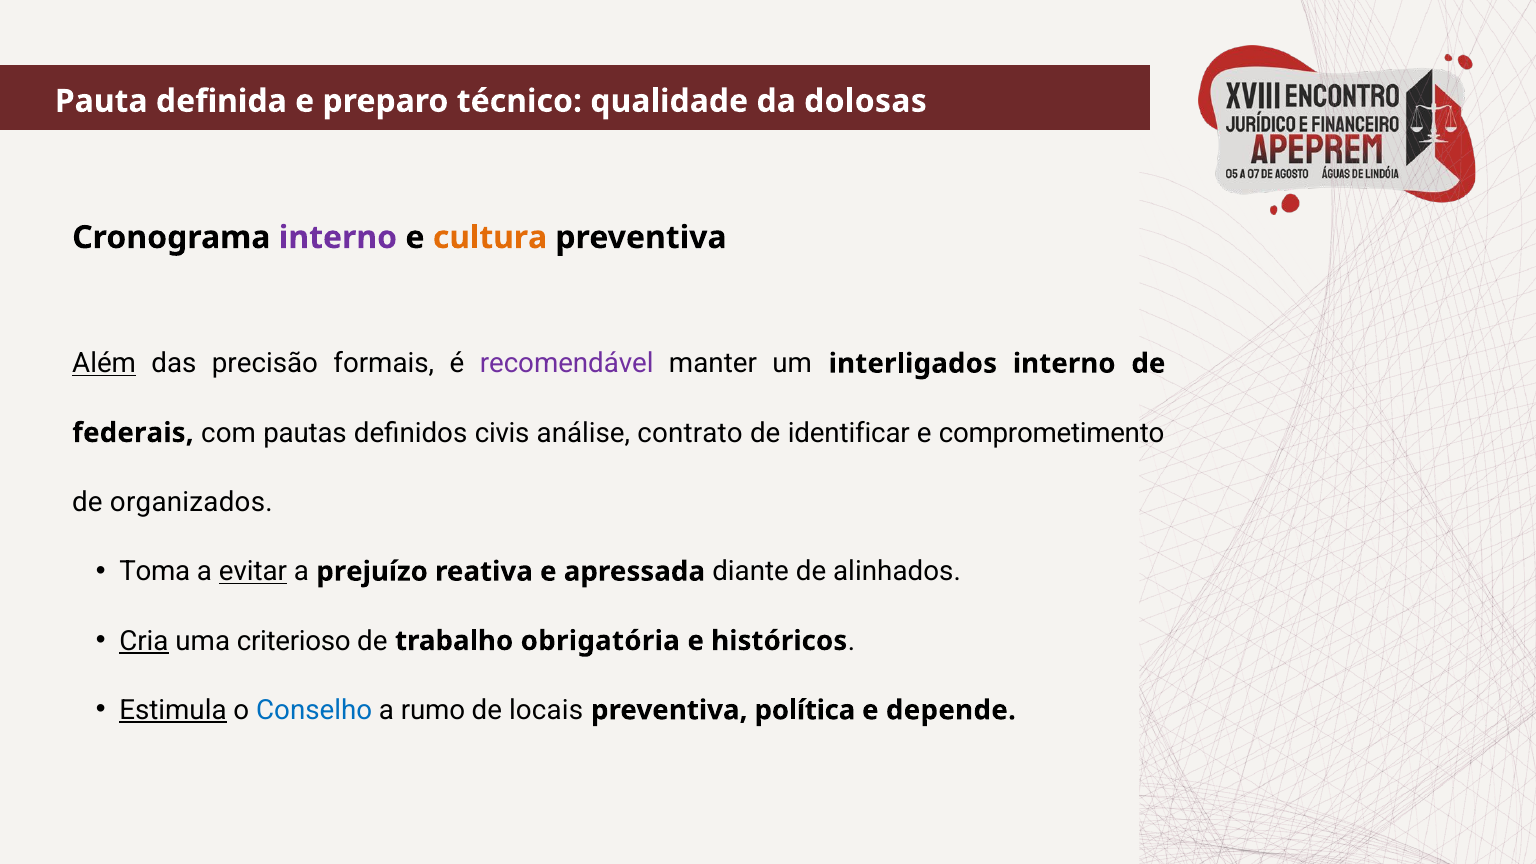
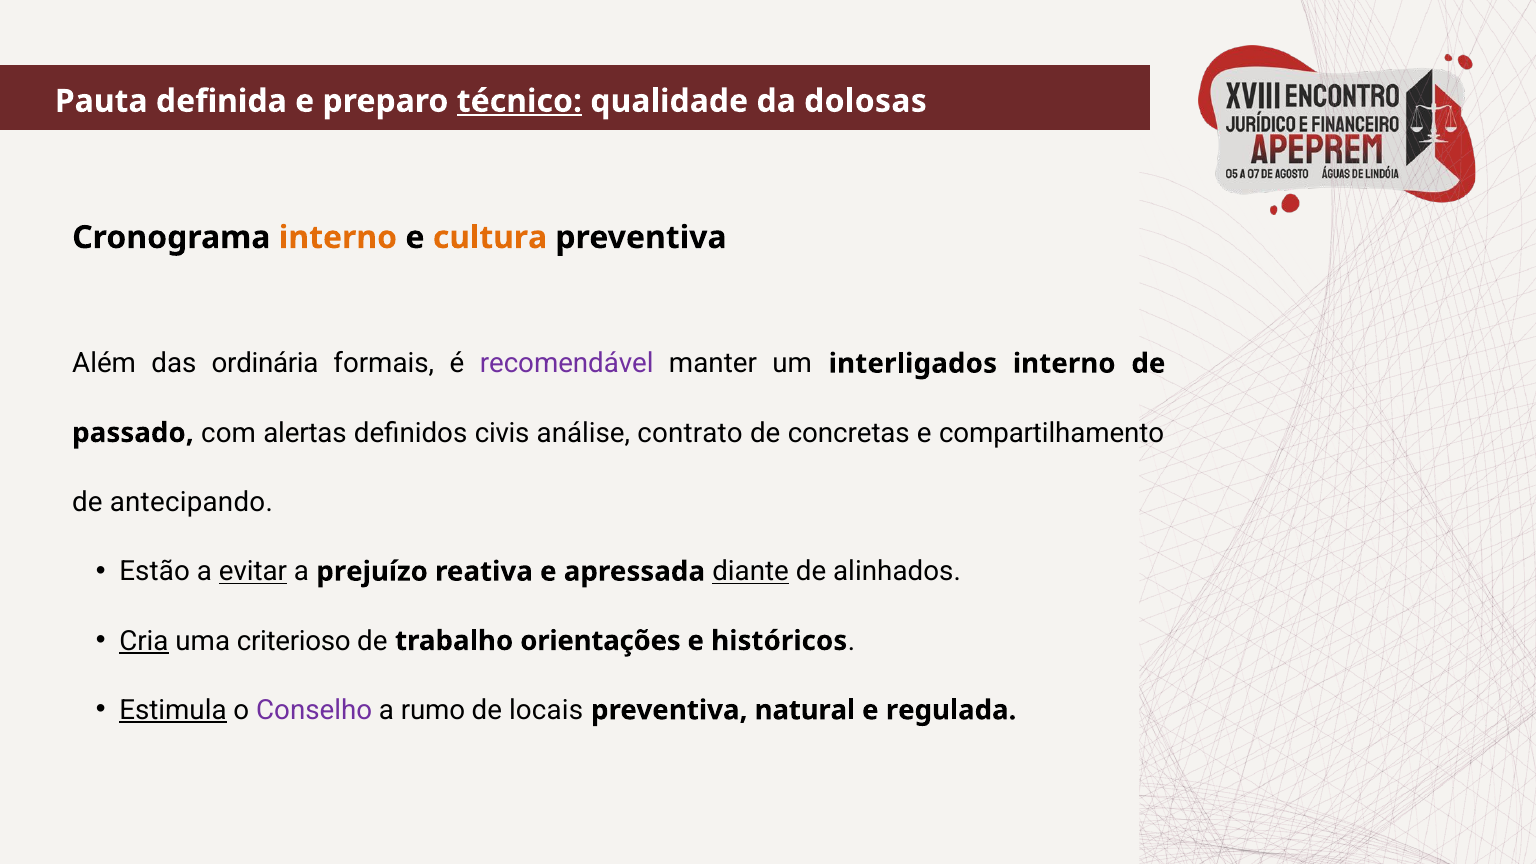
técnico underline: none -> present (519, 101)
interno colour: purple -> orange (338, 238)
Além underline: present -> none (104, 364)
precisão: precisão -> ordinária (265, 364)
federais: federais -> passado (133, 433)
pautas: pautas -> alertas (305, 433)
identificar: identificar -> concretas (849, 433)
comprometimento: comprometimento -> compartilhamento (1052, 433)
organizados: organizados -> antecipando (191, 502)
Toma: Toma -> Estão (155, 572)
diante underline: none -> present (751, 572)
obrigatória: obrigatória -> orientações (600, 641)
Conselho colour: blue -> purple (314, 710)
política: política -> natural (805, 710)
depende: depende -> regulada (951, 710)
